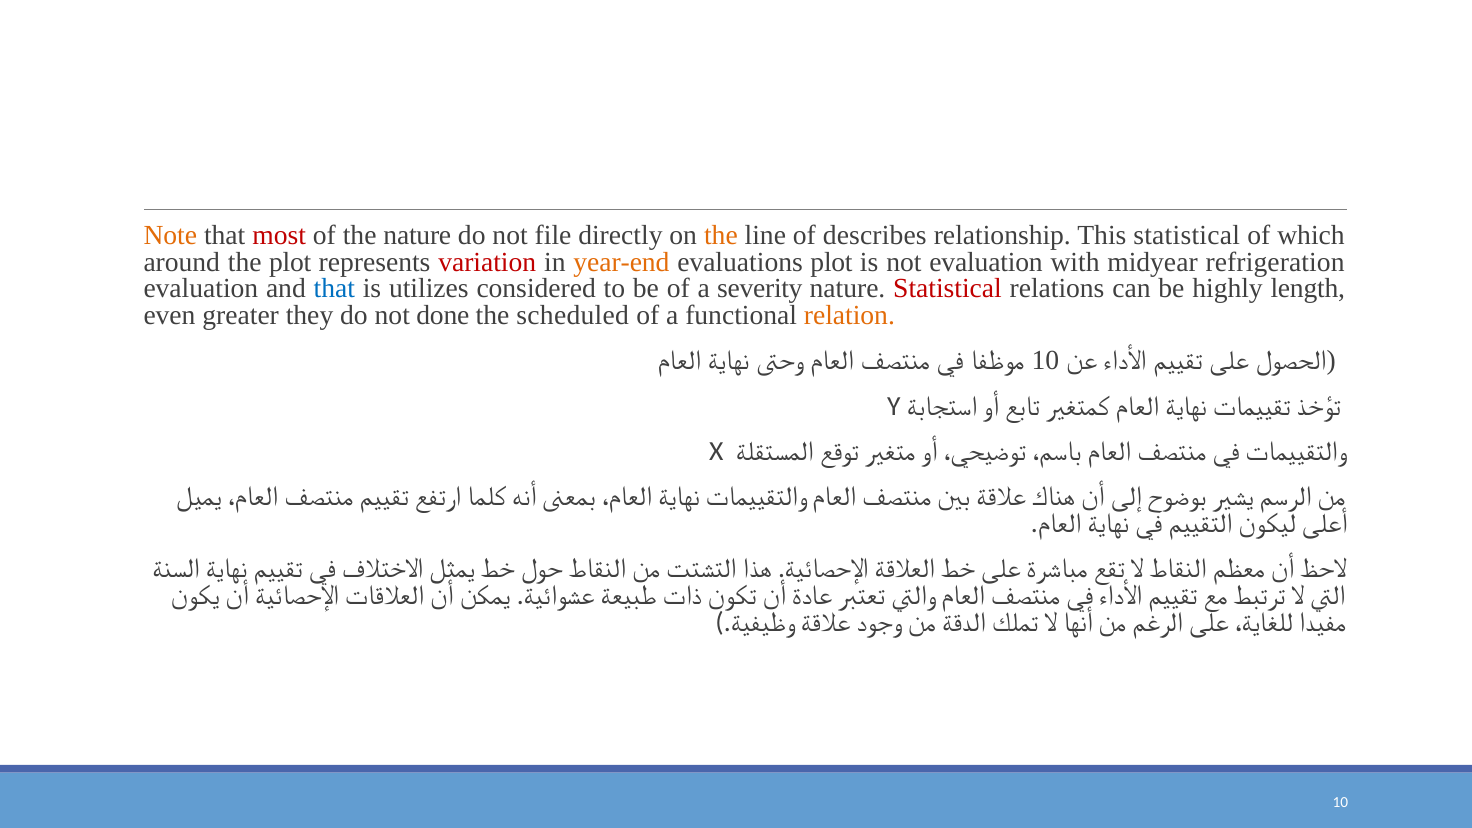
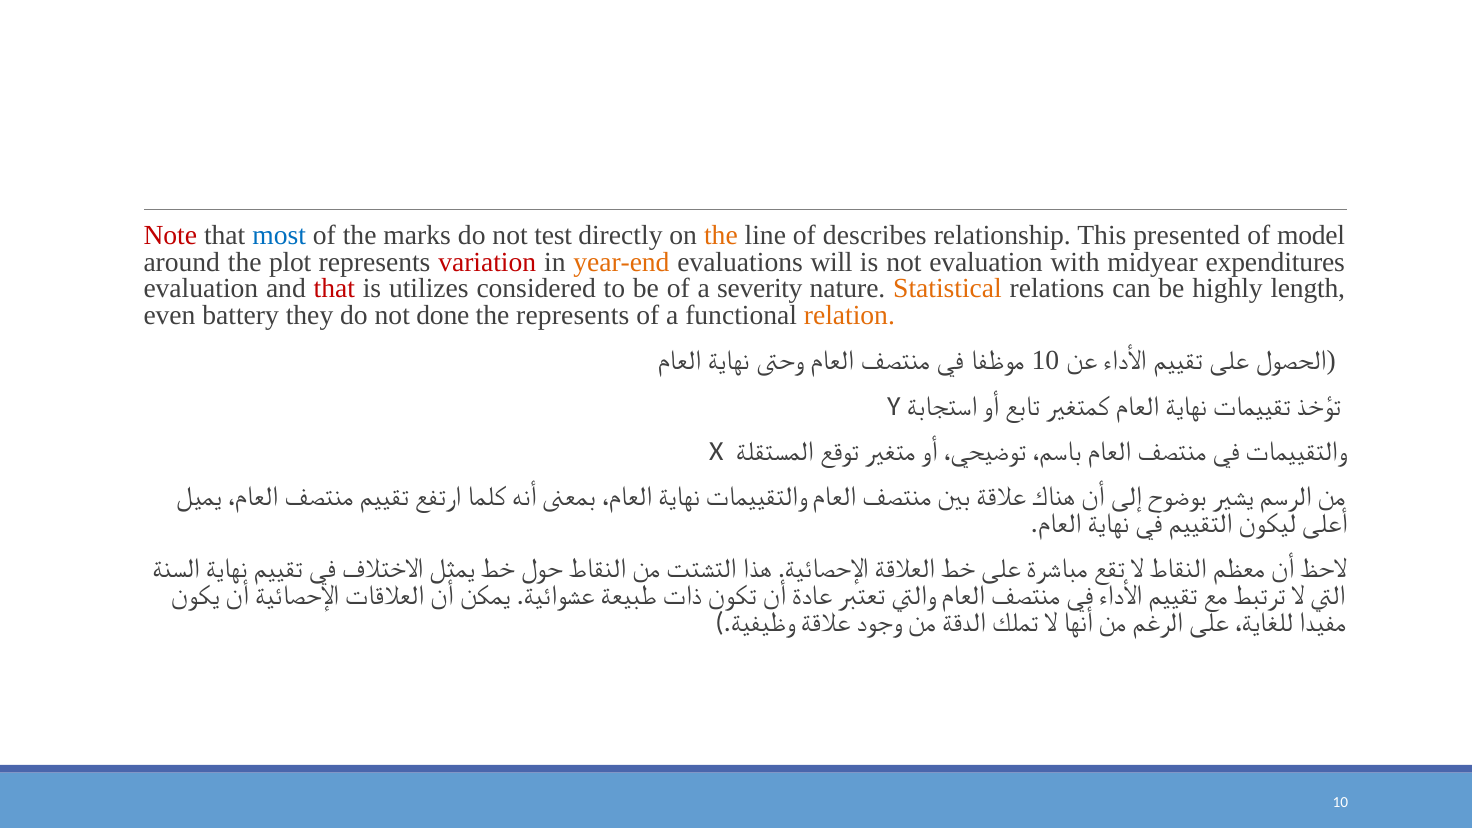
Note colour: orange -> red (170, 235)
most colour: red -> blue (279, 235)
the nature: nature -> marks (417, 235)
file: file -> test (553, 235)
This statistical: statistical -> presented (1187, 235)
which: which -> model (1311, 235)
evaluations plot: plot -> will (832, 262)
refrigeration: refrigeration -> expenditures (1275, 262)
that colour: blue -> red (334, 289)
Statistical colour: red -> orange (948, 289)
greater: greater -> battery (241, 316)
the scheduled: scheduled -> represents (573, 316)
